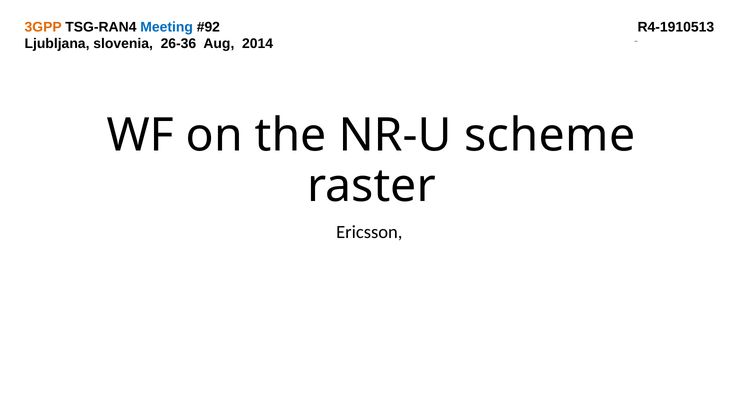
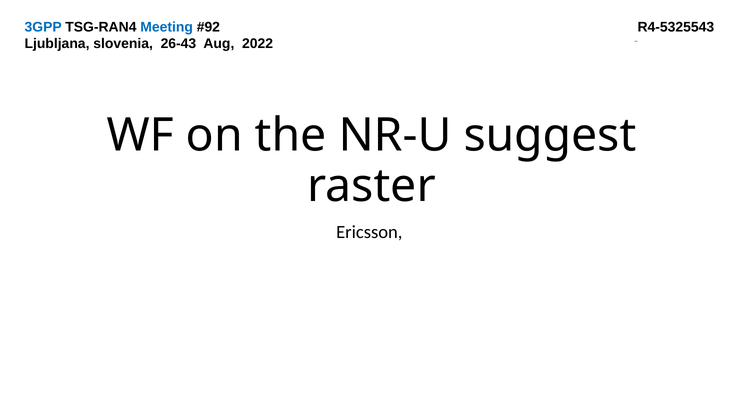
3GPP colour: orange -> blue (43, 27)
R4-1910513: R4-1910513 -> R4-5325543 (676, 27)
26-36: 26-36 -> 26-43 (178, 44)
2014: 2014 -> 2022 (258, 44)
scheme: scheme -> suggest (550, 136)
